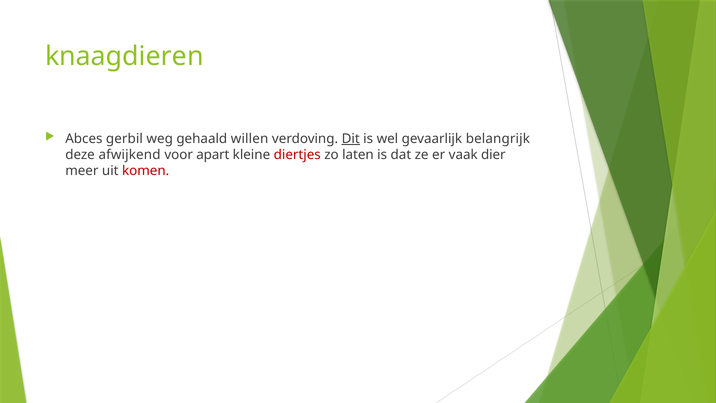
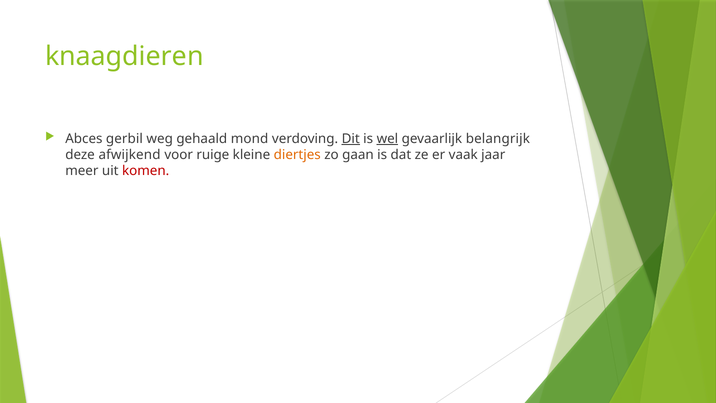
willen: willen -> mond (250, 139)
wel underline: none -> present (387, 139)
apart: apart -> ruige (213, 155)
diertjes colour: red -> orange (297, 155)
laten: laten -> gaan (358, 155)
dier: dier -> jaar (493, 155)
